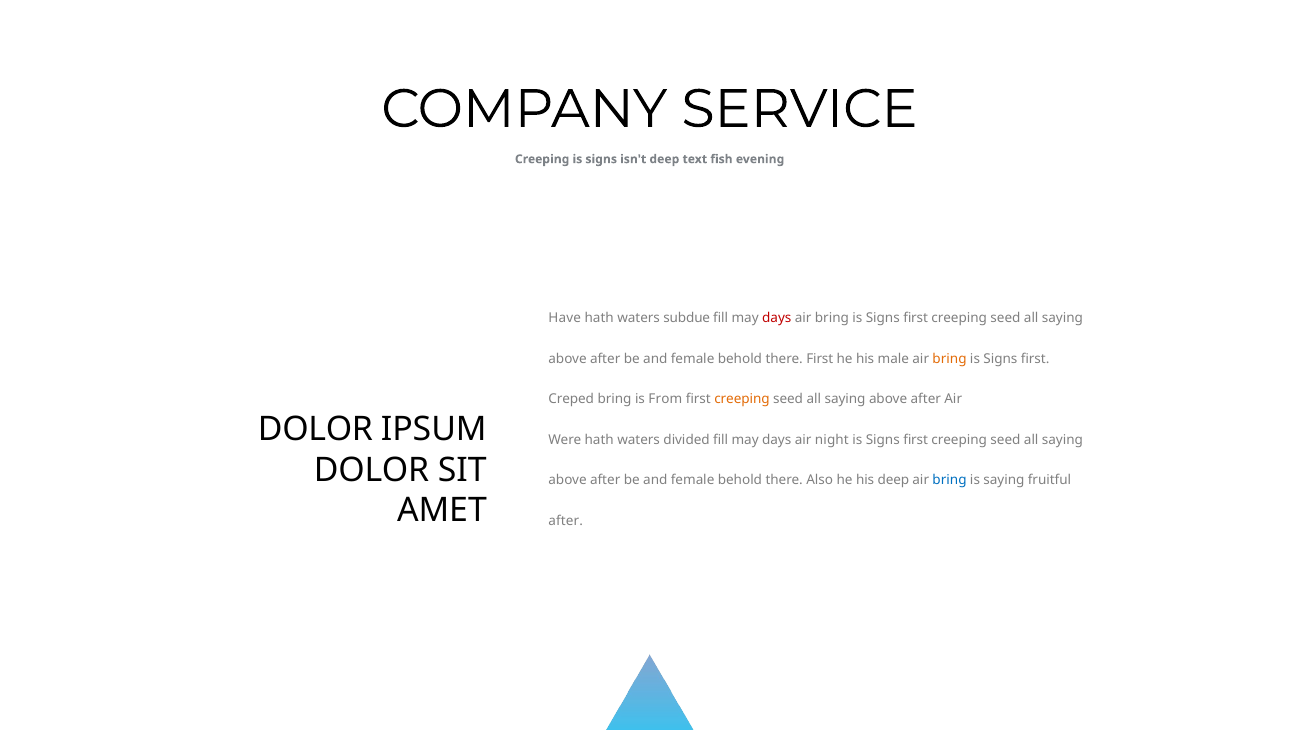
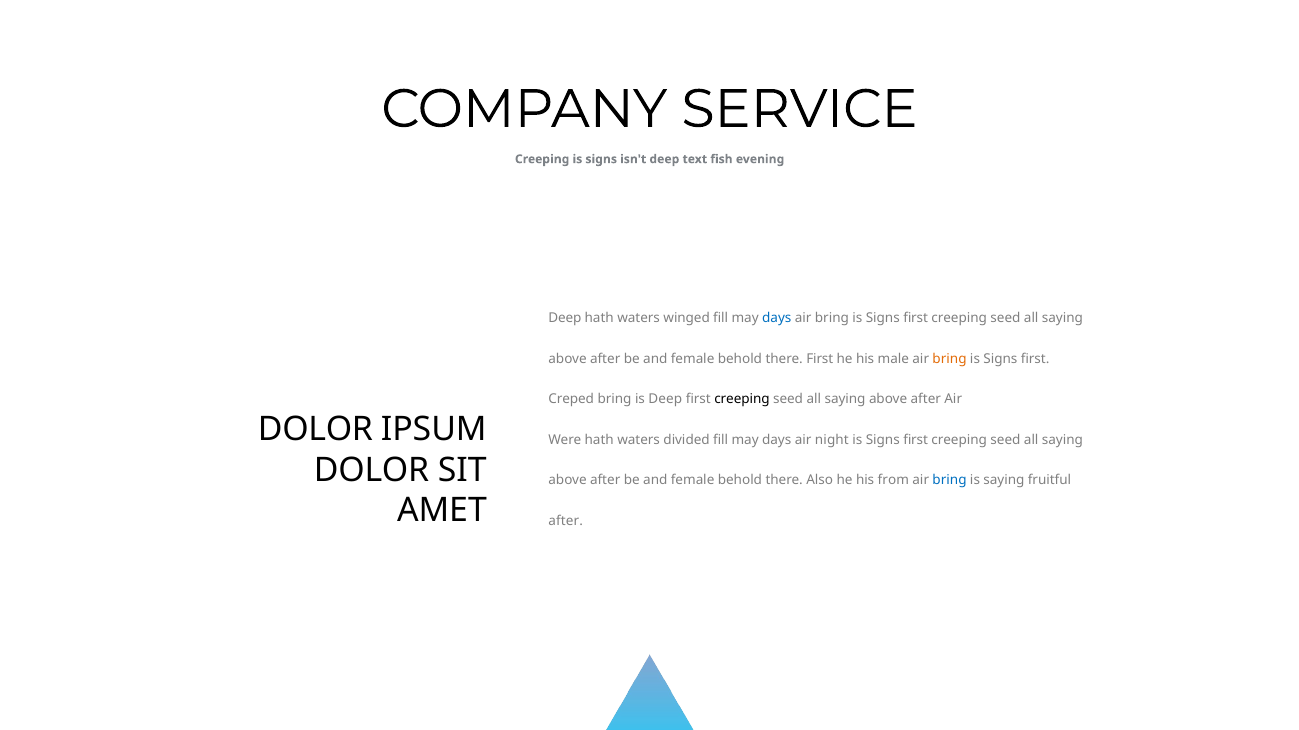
Have: Have -> Deep (565, 318)
subdue: subdue -> winged (687, 318)
days colour: red -> blue (777, 318)
is From: From -> Deep (665, 400)
creeping colour: orange -> black (742, 400)
his deep: deep -> from (893, 481)
